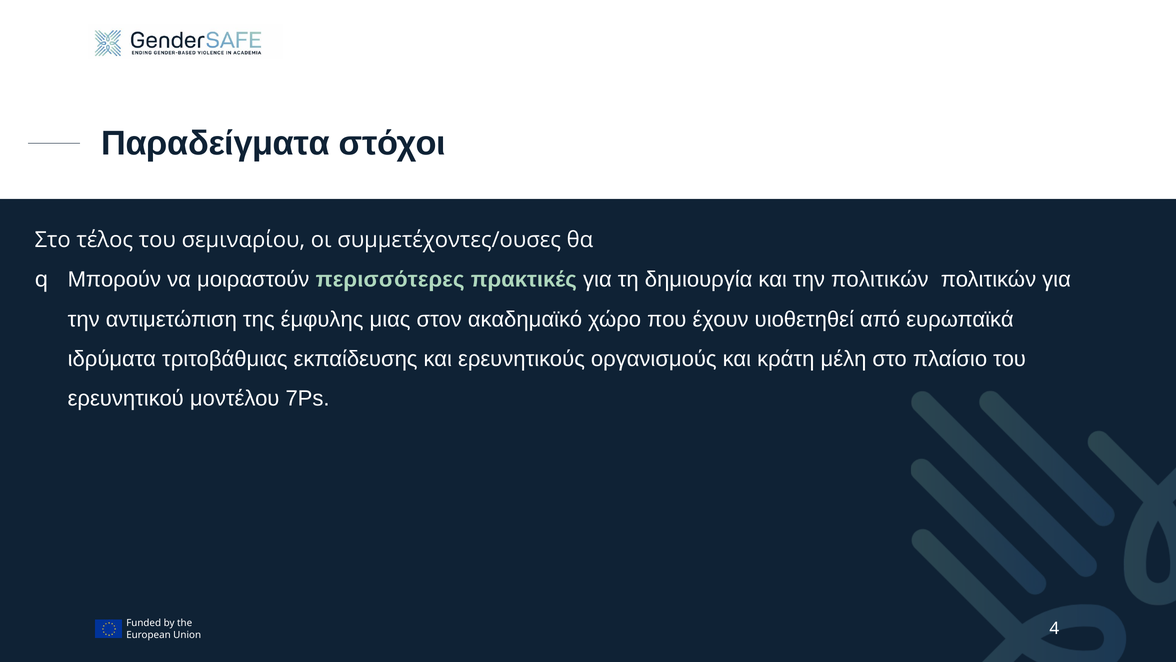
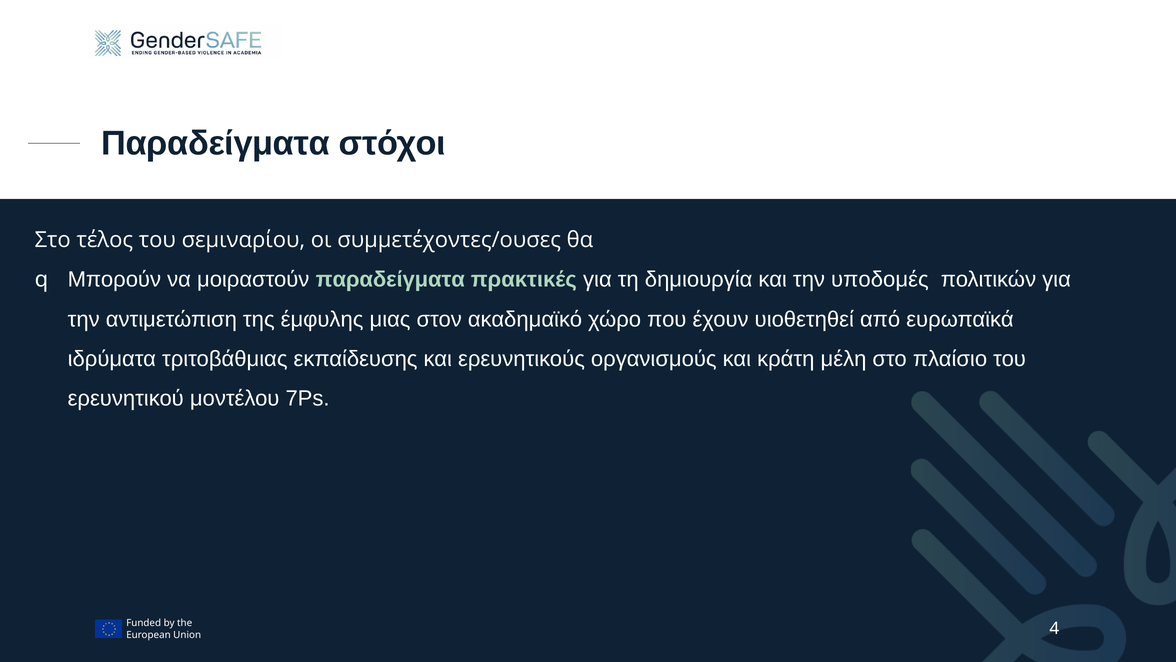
μοιραστούν περισσότερες: περισσότερες -> παραδείγματα (390, 279)
την πολιτικών: πολιτικών -> υποδομές (880, 279)
